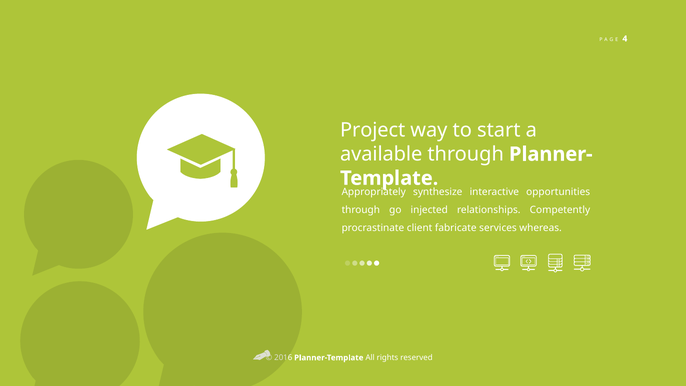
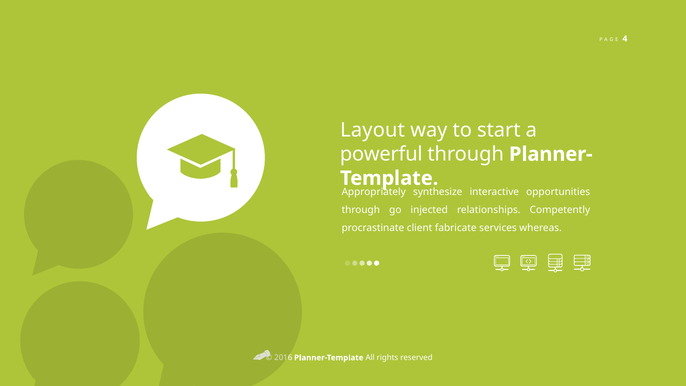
Project: Project -> Layout (373, 130)
available: available -> powerful (381, 154)
